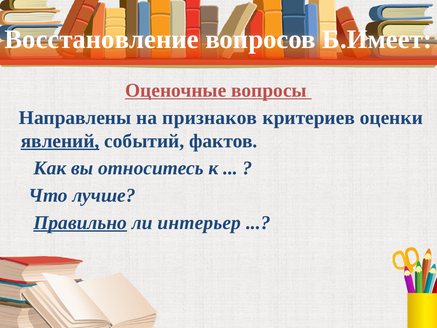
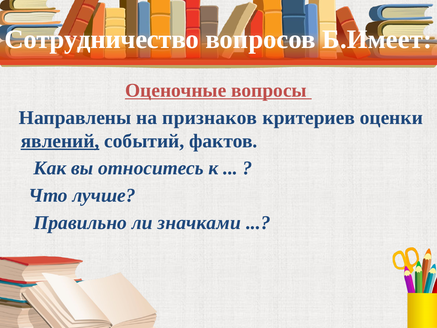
Восстановление: Восстановление -> Сотрудничество (102, 39)
Правильно underline: present -> none (80, 222)
интерьер: интерьер -> значками (199, 222)
